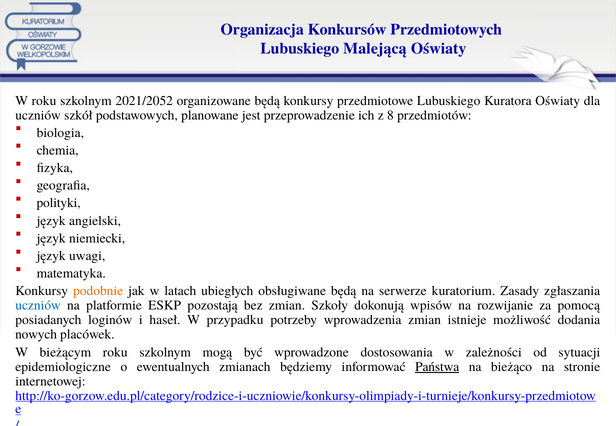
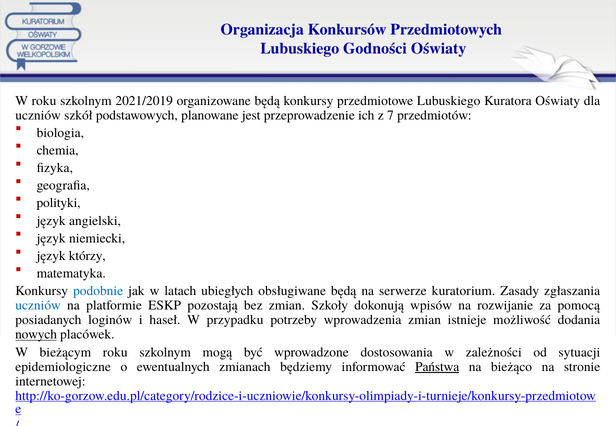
Malejącą: Malejącą -> Godności (375, 48)
2021/2052: 2021/2052 -> 2021/2019 (144, 101)
8: 8 -> 7 (390, 115)
uwagi: uwagi -> którzy (87, 256)
podobnie colour: orange -> blue (98, 291)
nowych underline: none -> present (36, 335)
